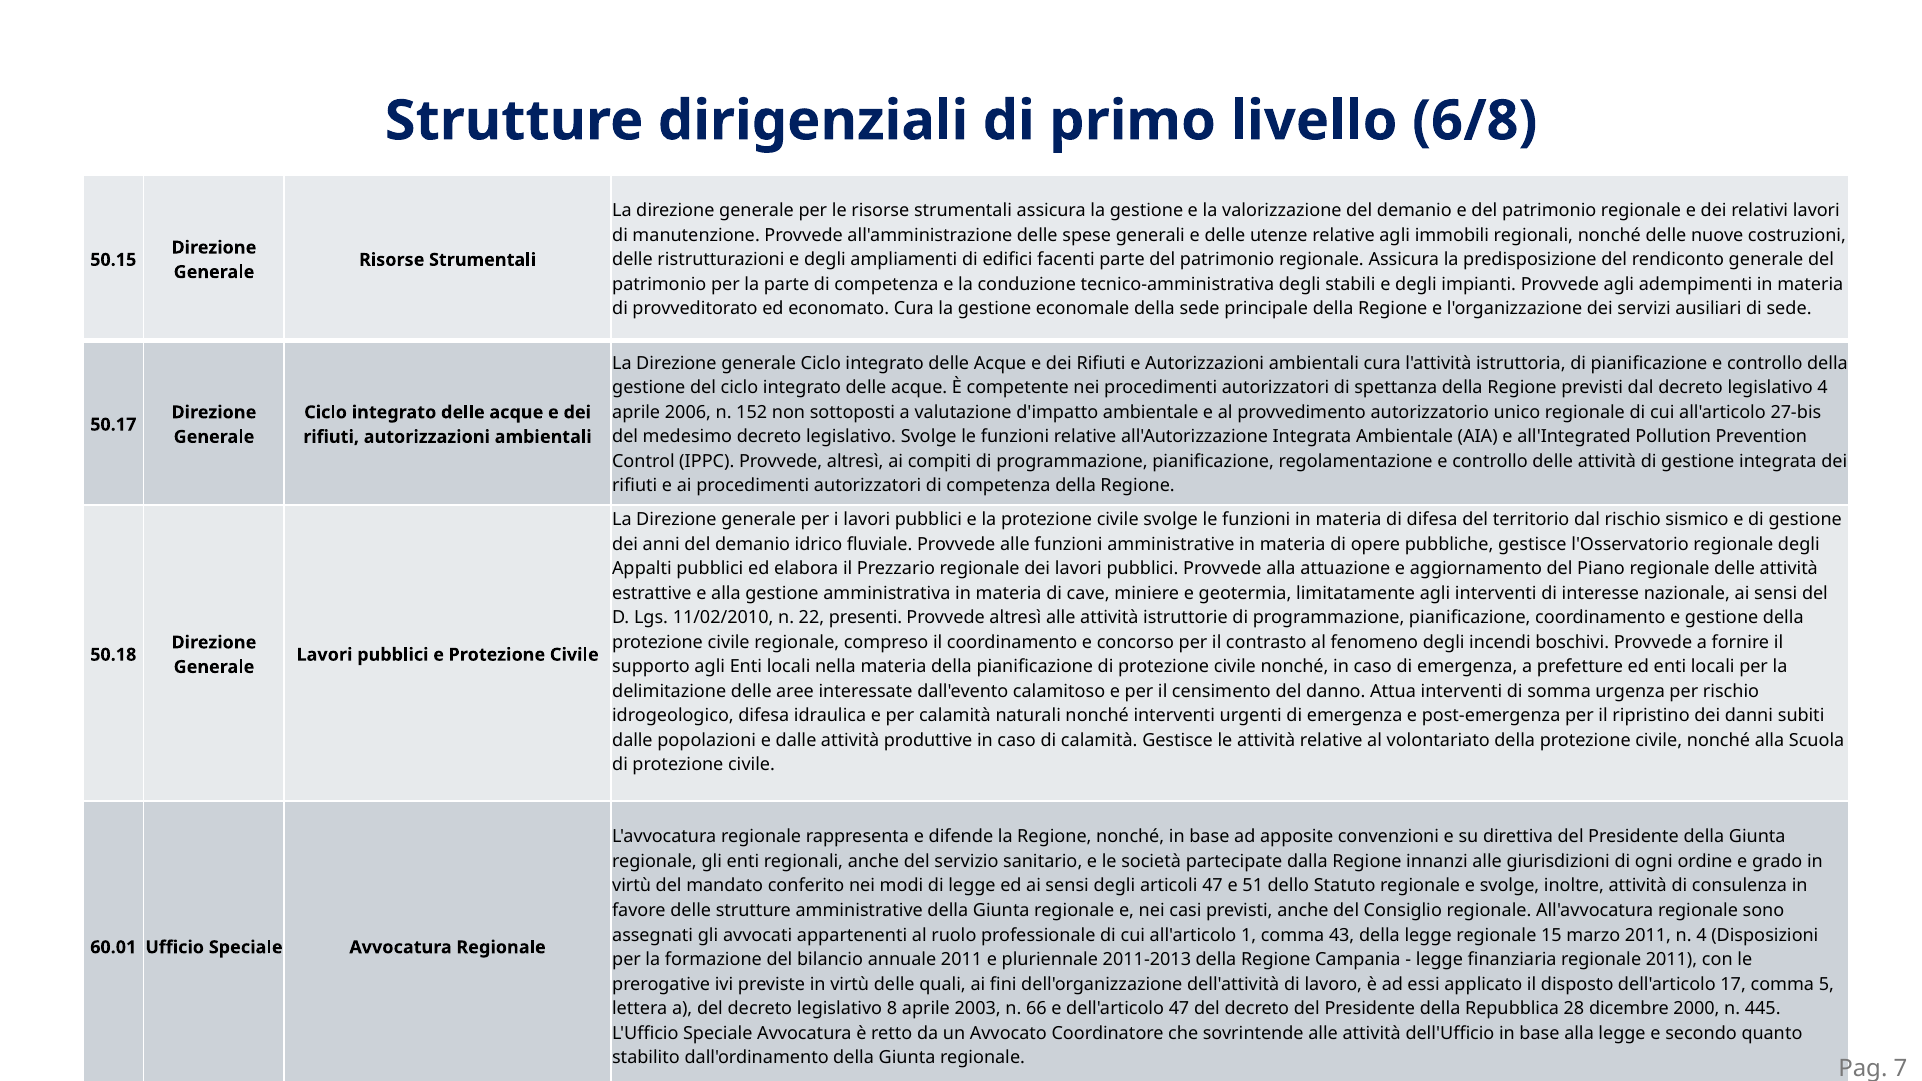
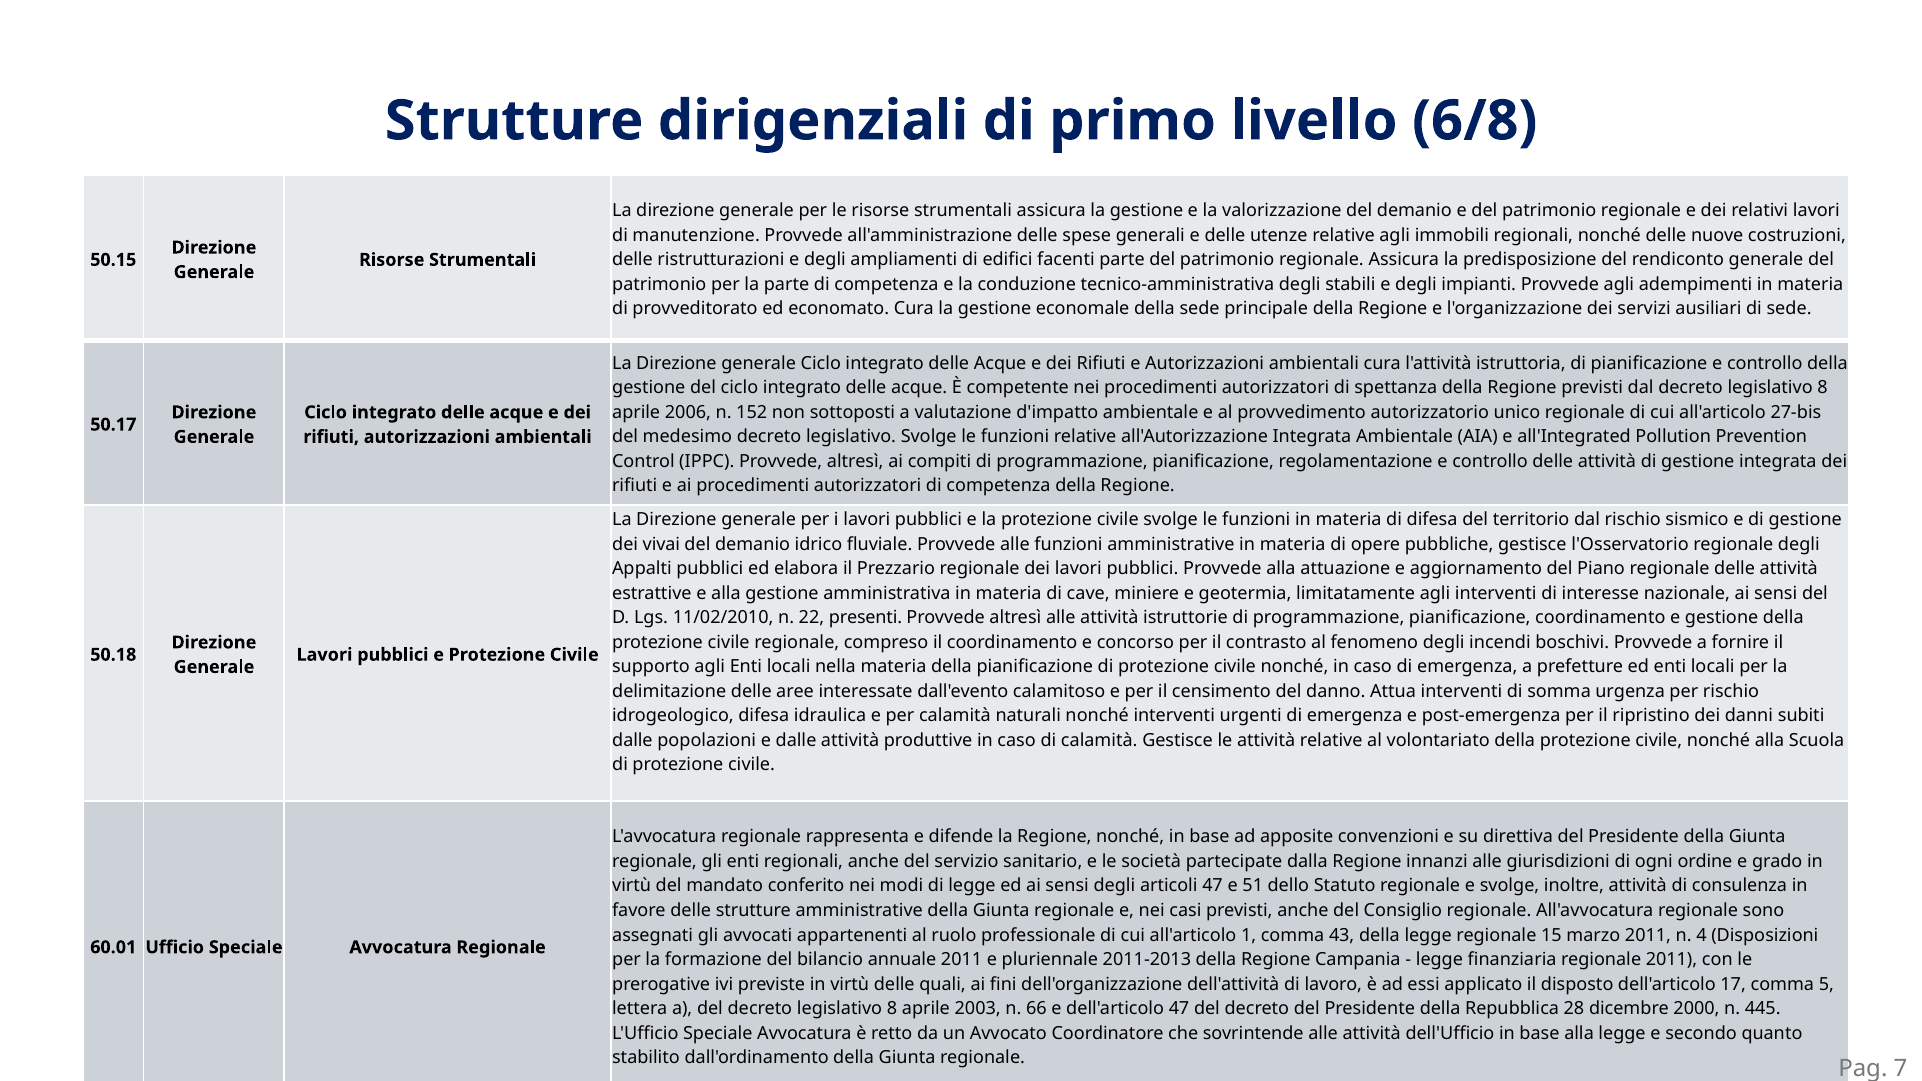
dal decreto legislativo 4: 4 -> 8 (1823, 388)
anni: anni -> vivai (661, 544)
